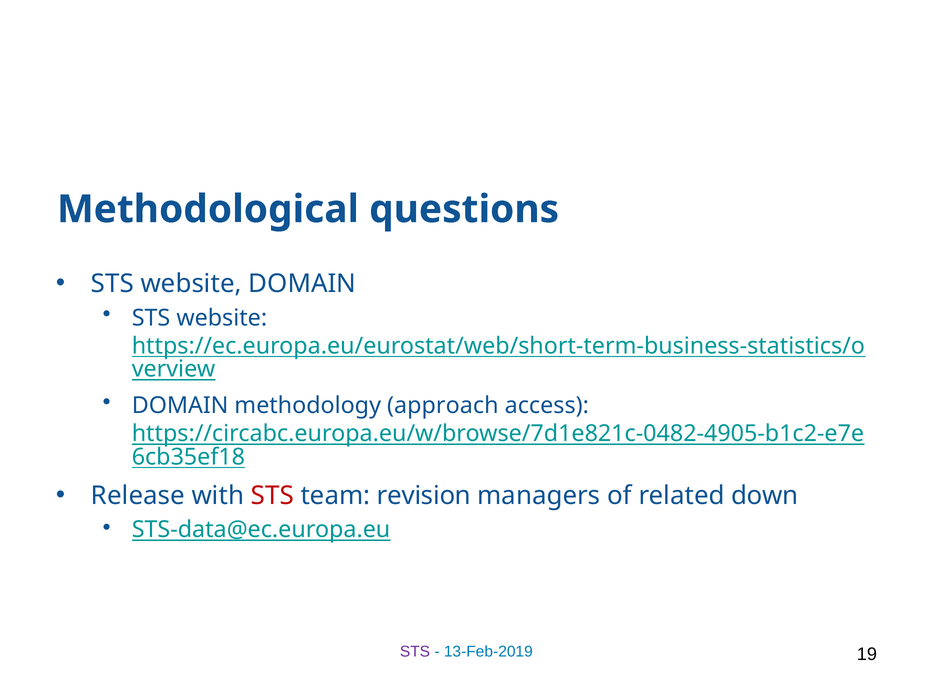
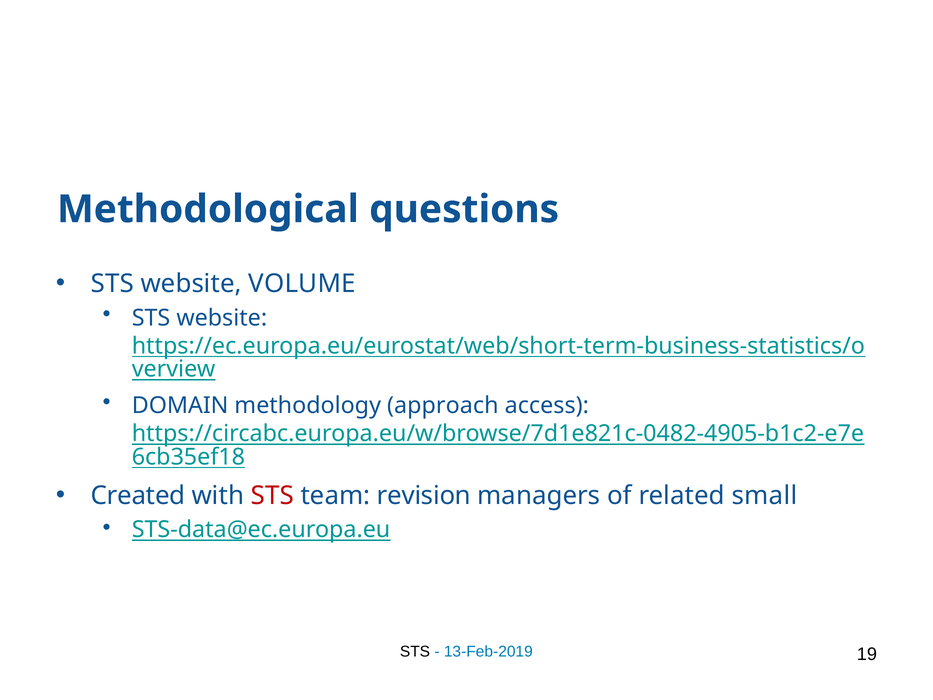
website DOMAIN: DOMAIN -> VOLUME (302, 284)
Release: Release -> Created (138, 495)
down: down -> small (764, 495)
STS colour: purple -> black (415, 651)
